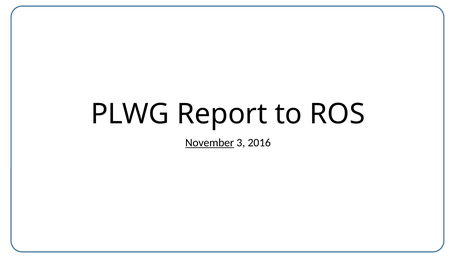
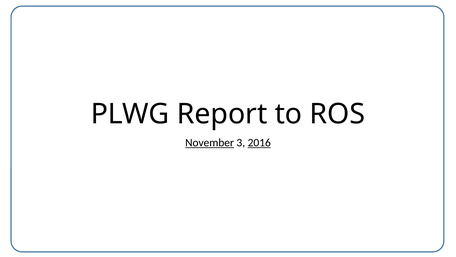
2016 underline: none -> present (259, 143)
